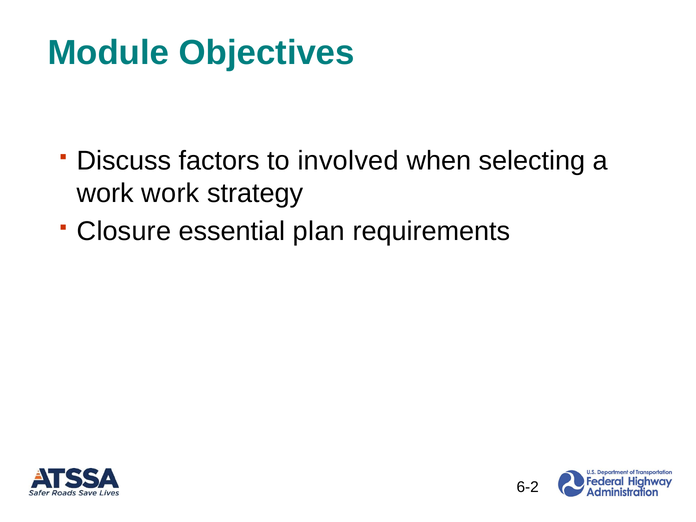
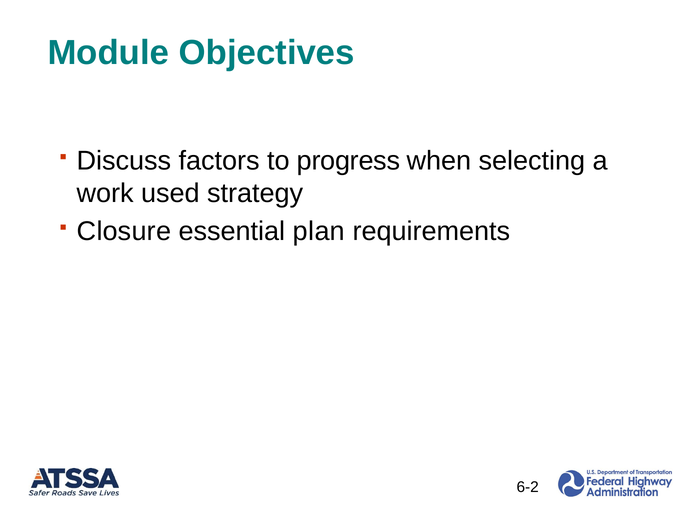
involved: involved -> progress (348, 161)
work work: work -> used (171, 193)
